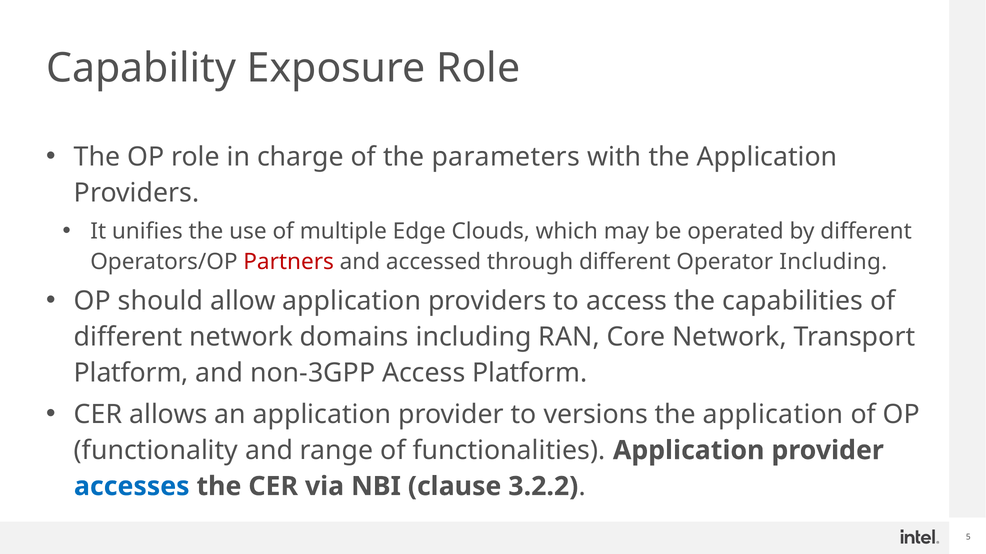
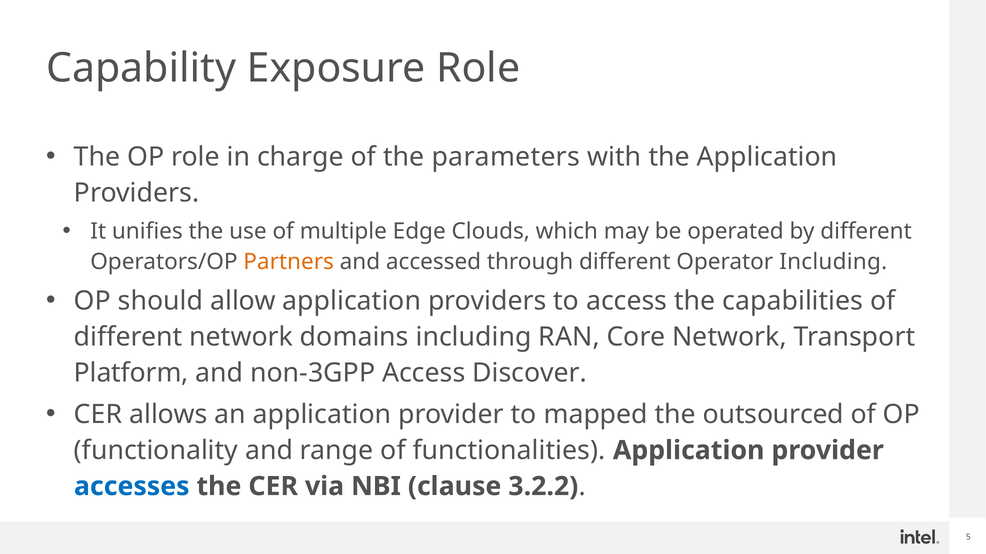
Partners colour: red -> orange (289, 262)
Access Platform: Platform -> Discover (530, 373)
versions: versions -> mapped (596, 415)
application: application -> outsourced (773, 415)
